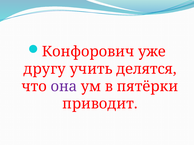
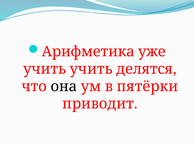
Конфорович: Конфорович -> Арифметика (88, 52)
другу: другу -> учить (45, 69)
она colour: purple -> black (64, 87)
